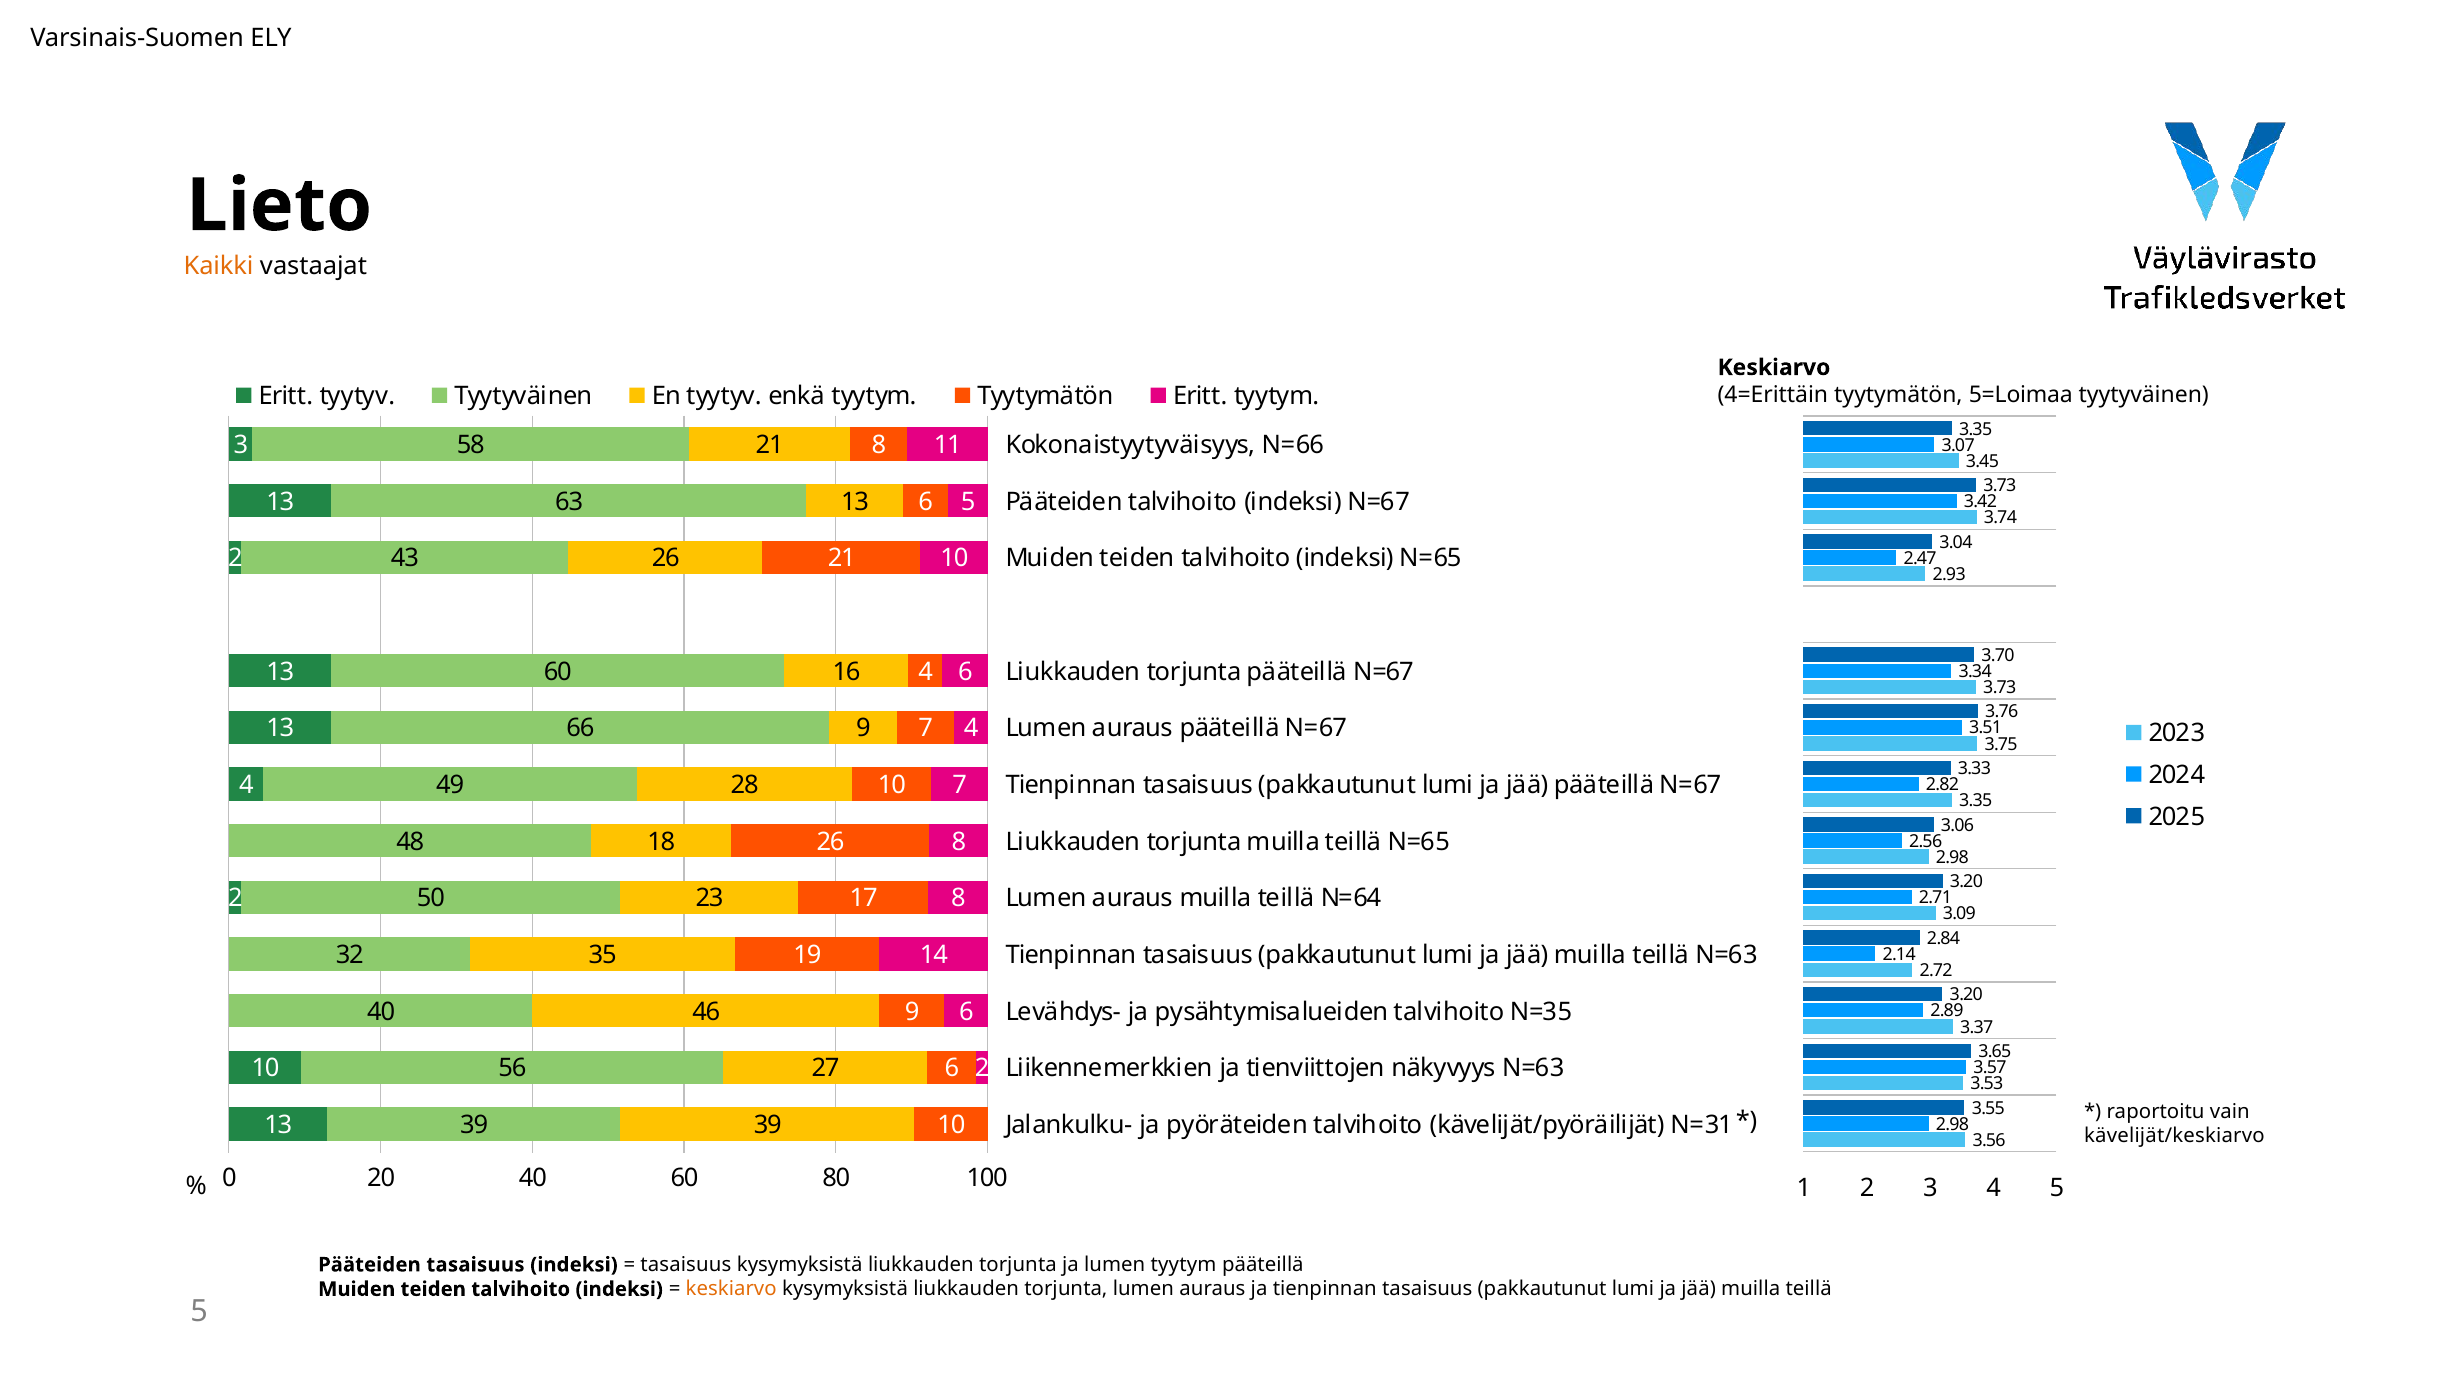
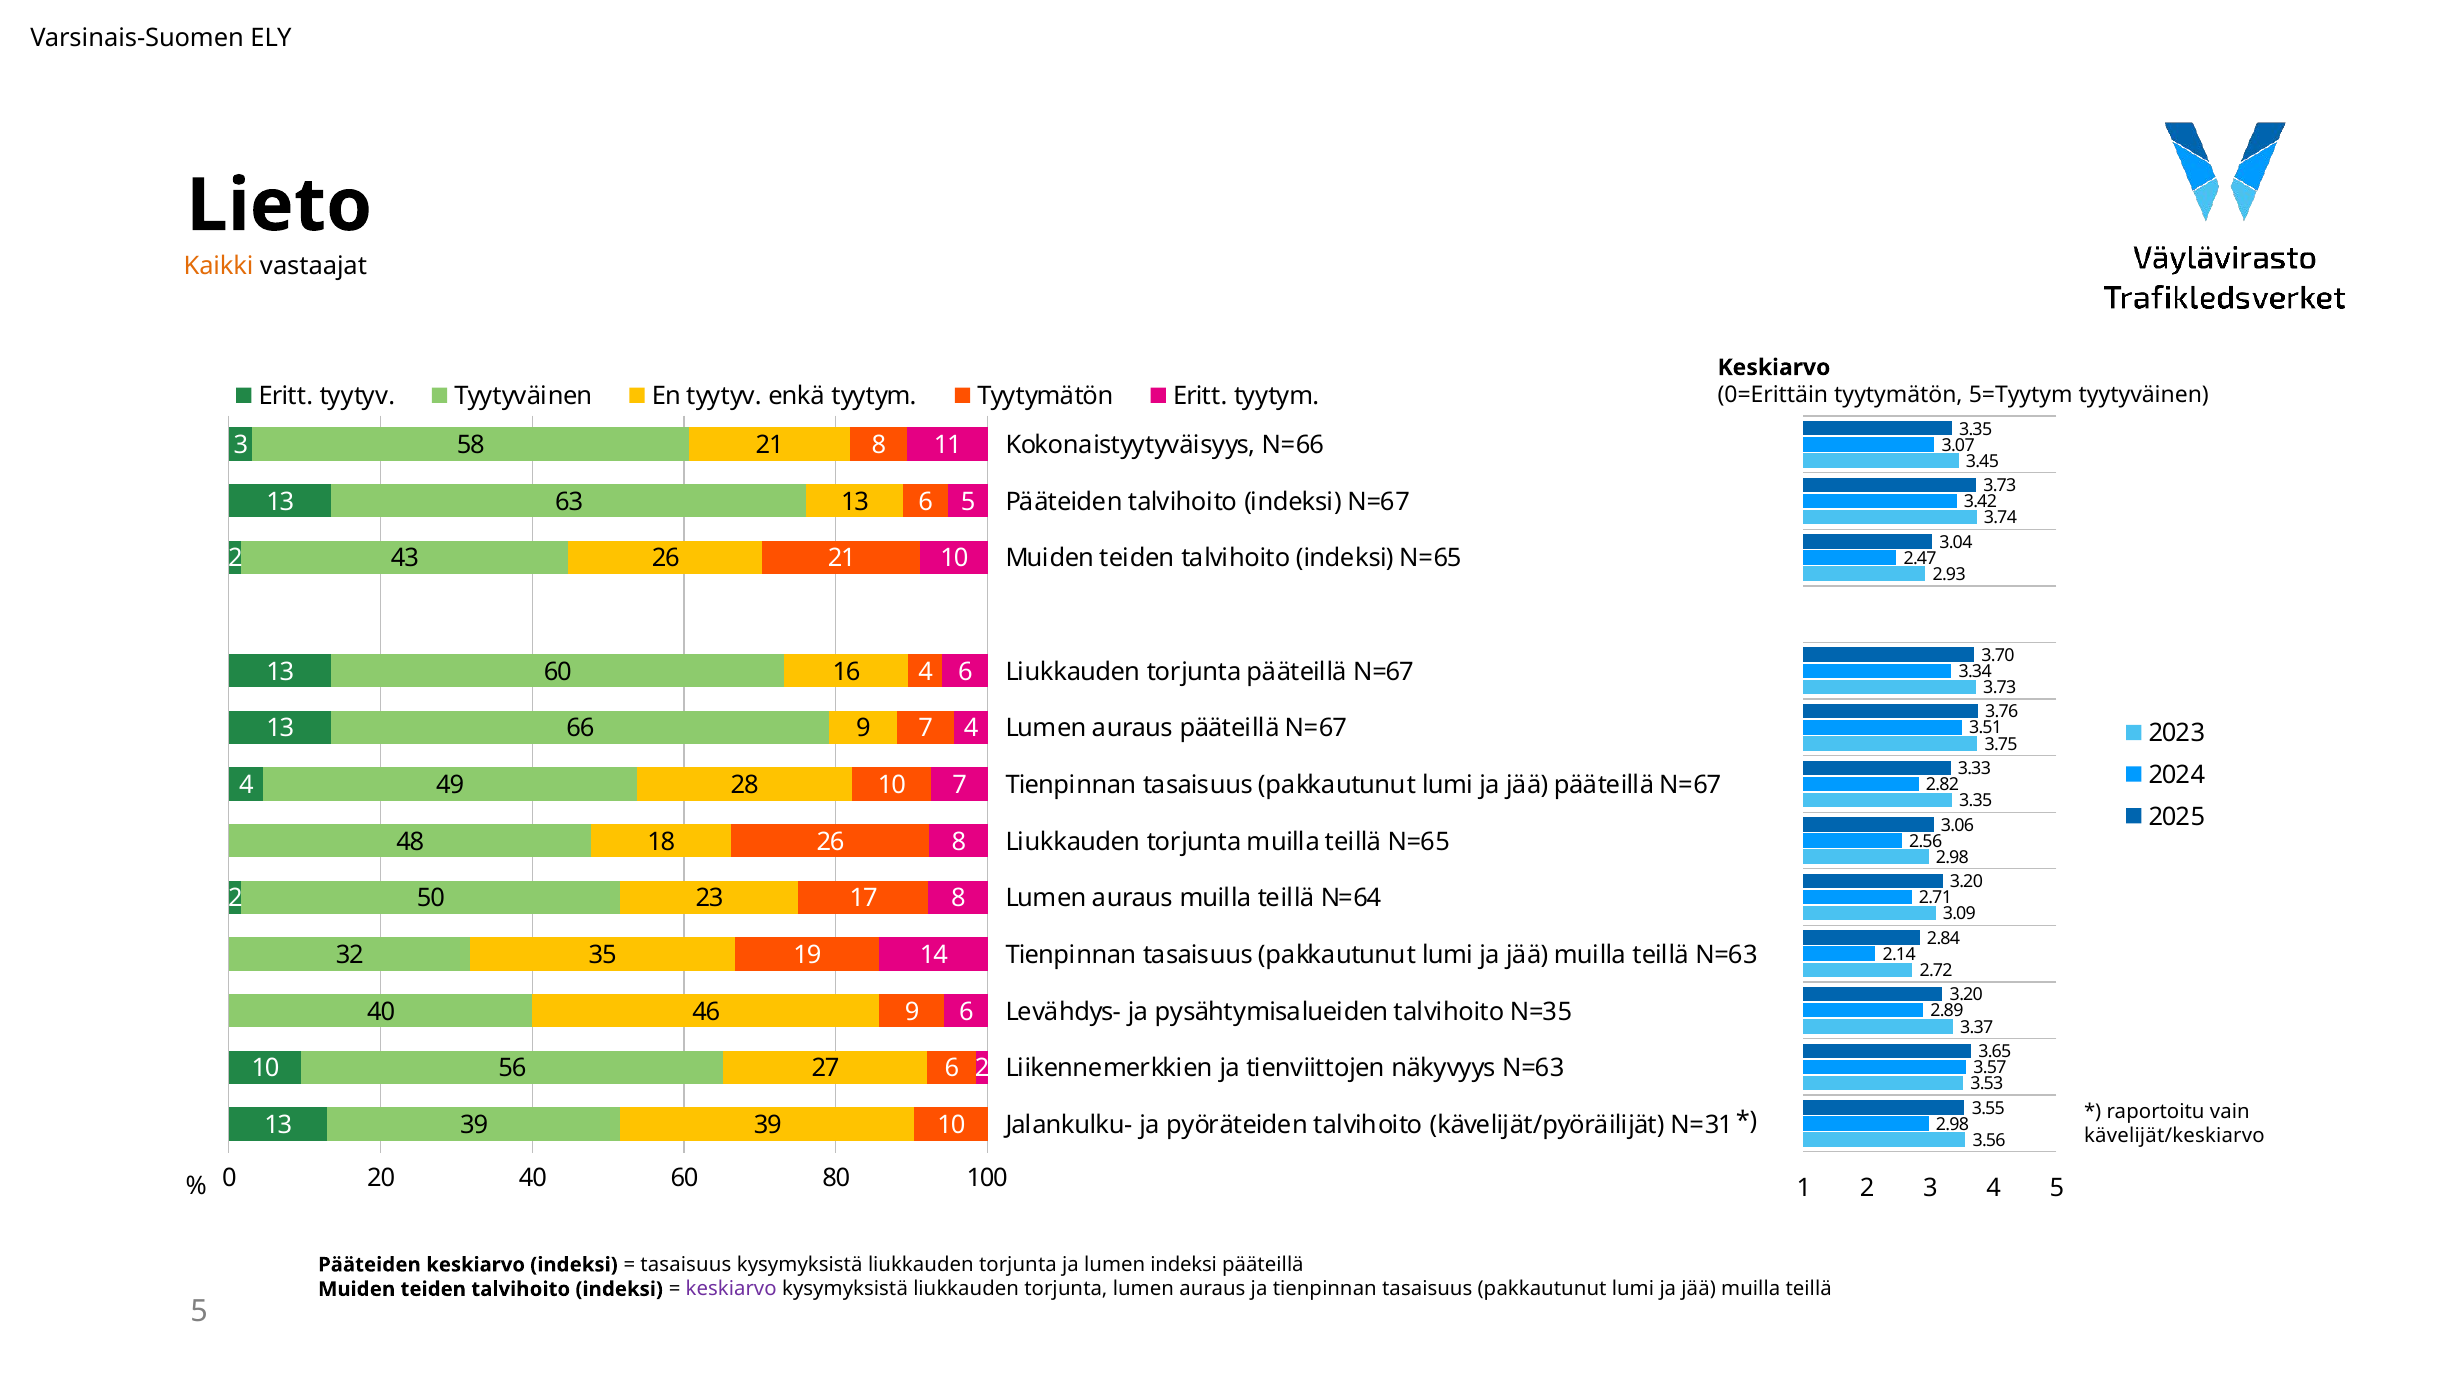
4=Erittäin: 4=Erittäin -> 0=Erittäin (1773, 395)
5=Loimaa: 5=Loimaa -> 5=Tyytym (2021, 395)
Pääteiden tasaisuus: tasaisuus -> keskiarvo (476, 1265)
lumen tyytym: tyytym -> indeksi (1184, 1265)
keskiarvo colour: orange -> purple (731, 1289)
